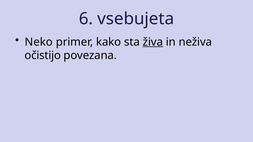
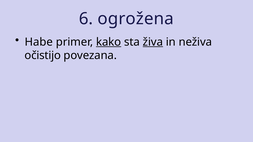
vsebujeta: vsebujeta -> ogrožena (136, 19)
Neko: Neko -> Habe (39, 42)
kako underline: none -> present (109, 42)
